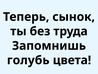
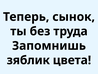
голубь: голубь -> зяблик (28, 60)
